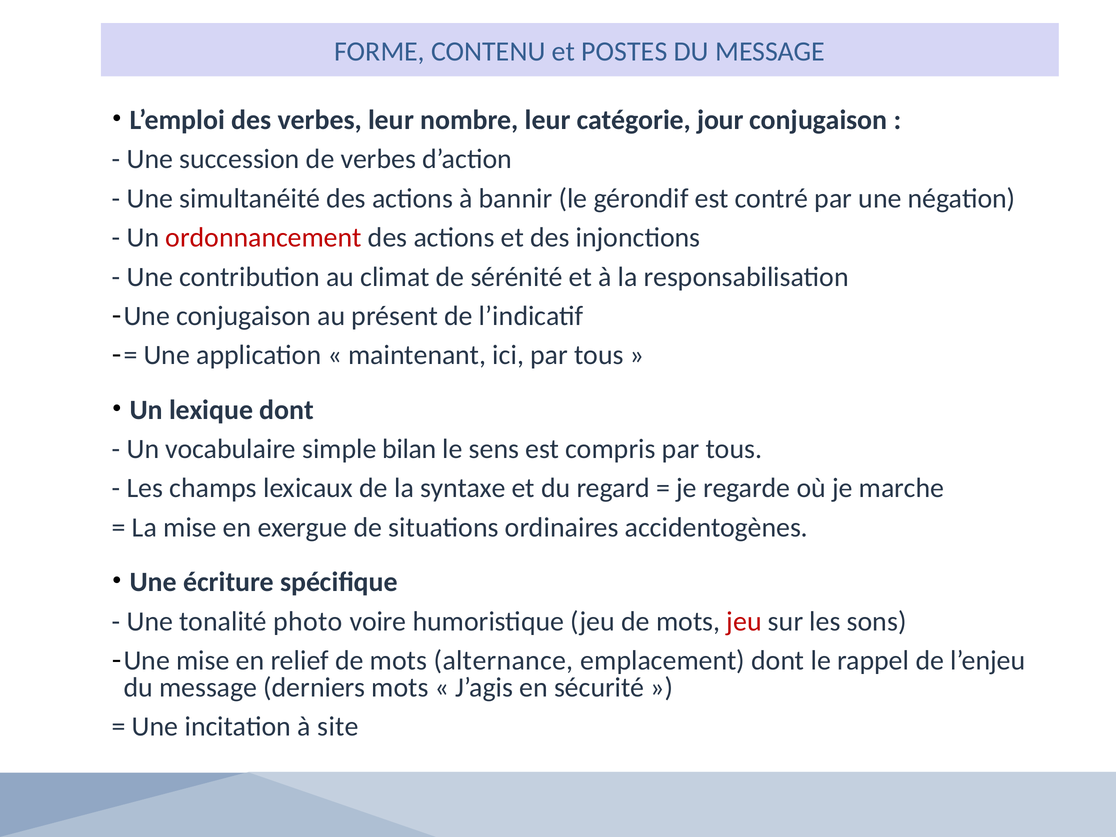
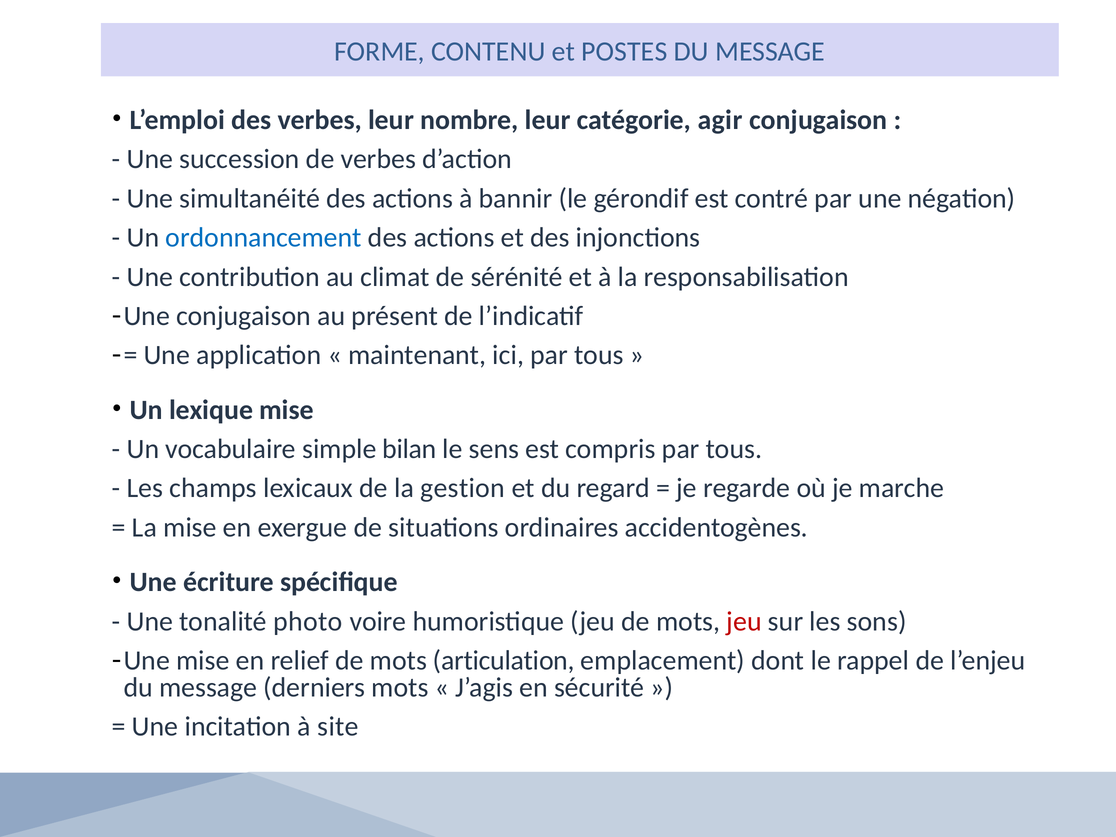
jour: jour -> agir (720, 120)
ordonnancement colour: red -> blue (264, 238)
lexique dont: dont -> mise (287, 410)
syntaxe: syntaxe -> gestion (463, 488)
alternance: alternance -> articulation (504, 661)
